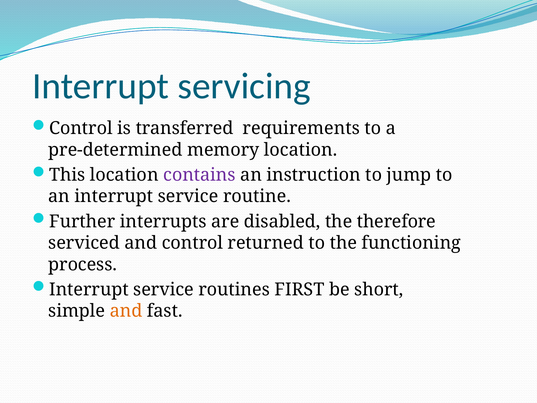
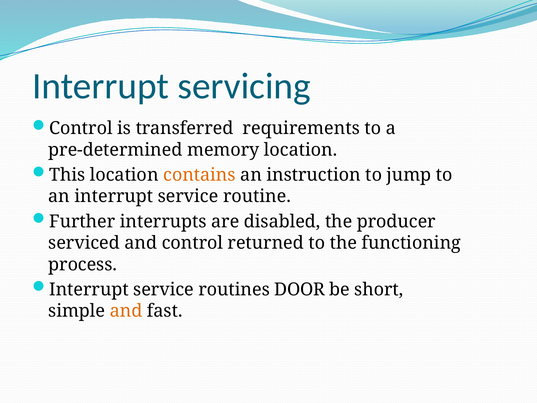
contains colour: purple -> orange (199, 175)
therefore: therefore -> producer (396, 221)
FIRST: FIRST -> DOOR (300, 289)
